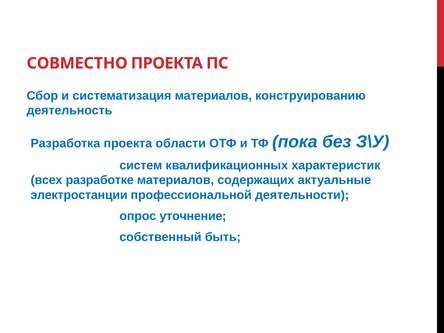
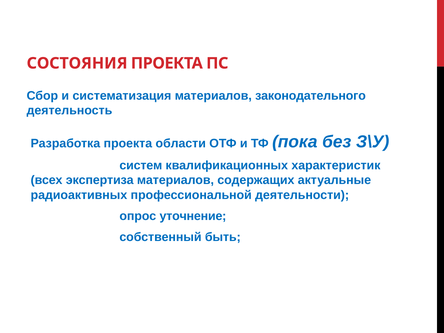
СОВМЕСТНО: СОВМЕСТНО -> СОСТОЯНИЯ (77, 63)
конструированию: конструированию -> законодательного (311, 96)
разработке: разработке -> экспертиза (100, 180)
электростанции: электростанции -> радиоактивных (79, 195)
